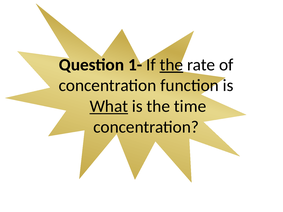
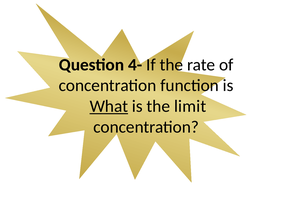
1-: 1- -> 4- (135, 65)
the underline: present -> none (171, 65)
time: time -> limit (190, 106)
